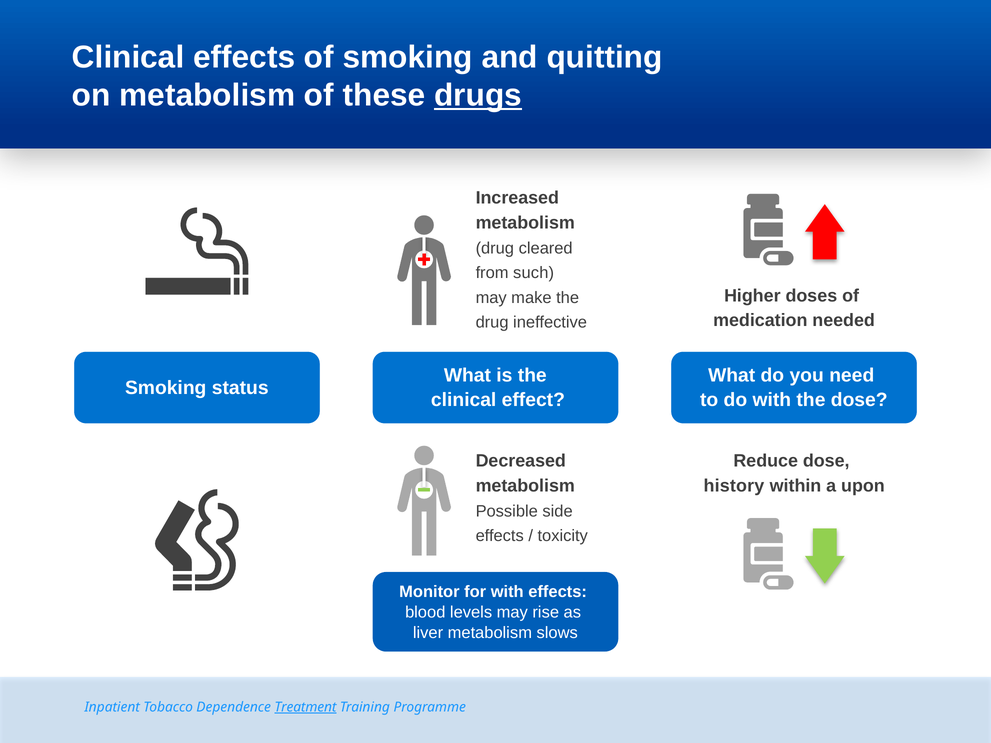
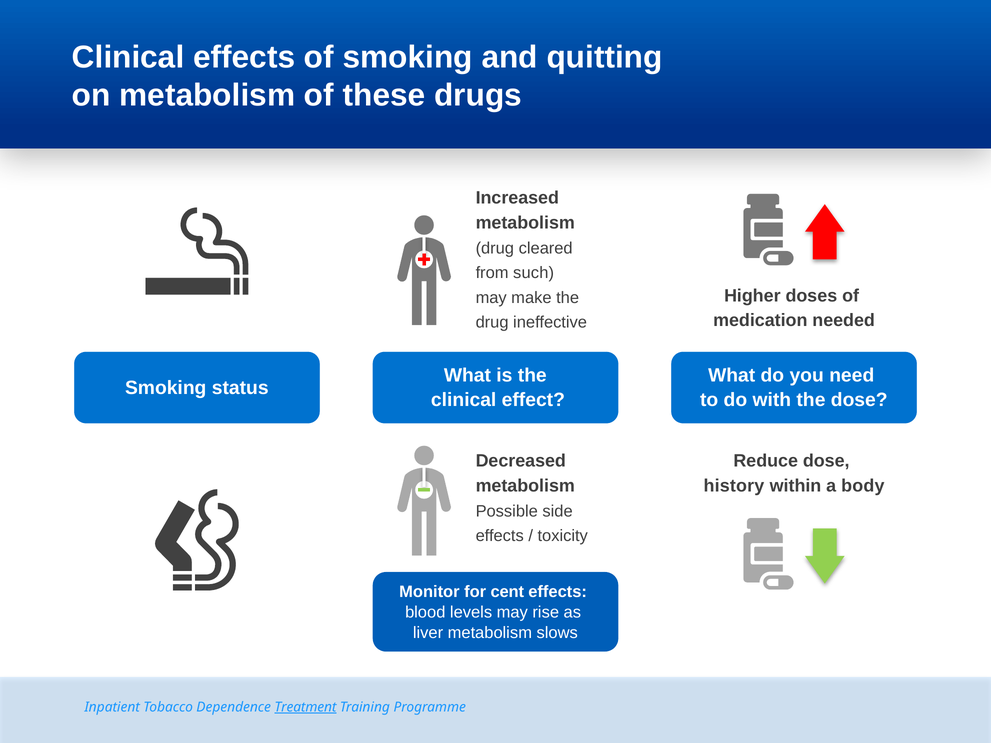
drugs underline: present -> none (478, 95)
upon: upon -> body (863, 486)
for with: with -> cent (507, 592)
